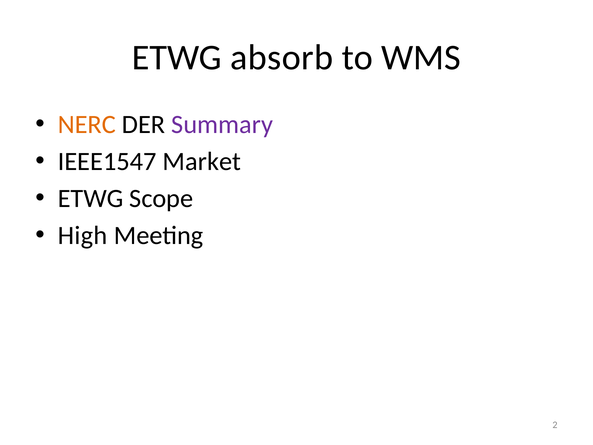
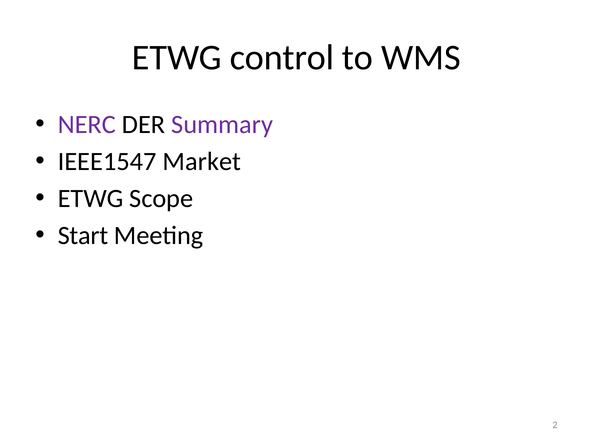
absorb: absorb -> control (282, 57)
NERC colour: orange -> purple (87, 124)
High: High -> Start (83, 235)
